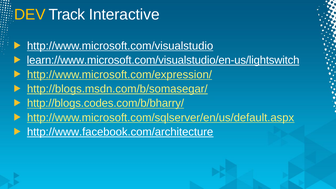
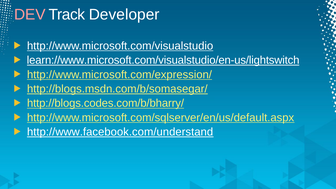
DEV colour: yellow -> pink (30, 15)
Interactive: Interactive -> Developer (124, 15)
http://www.facebook.com/architecture: http://www.facebook.com/architecture -> http://www.facebook.com/understand (120, 132)
